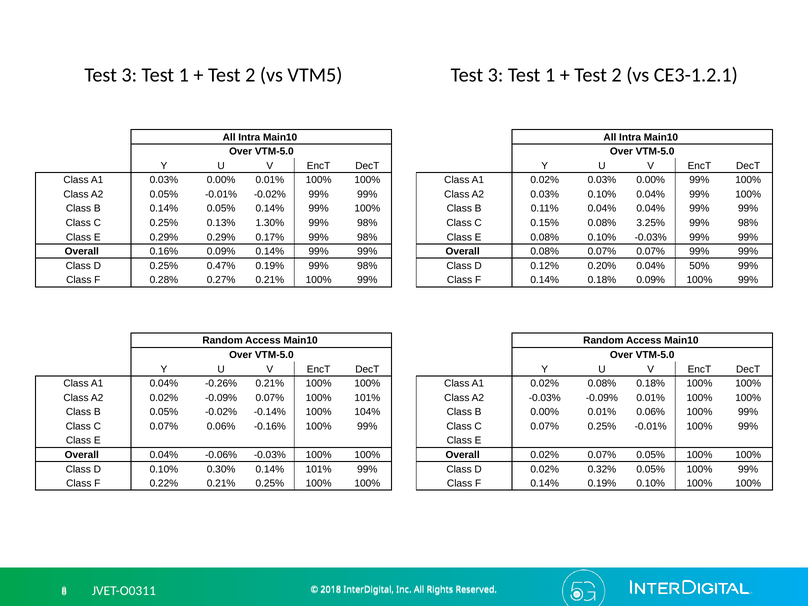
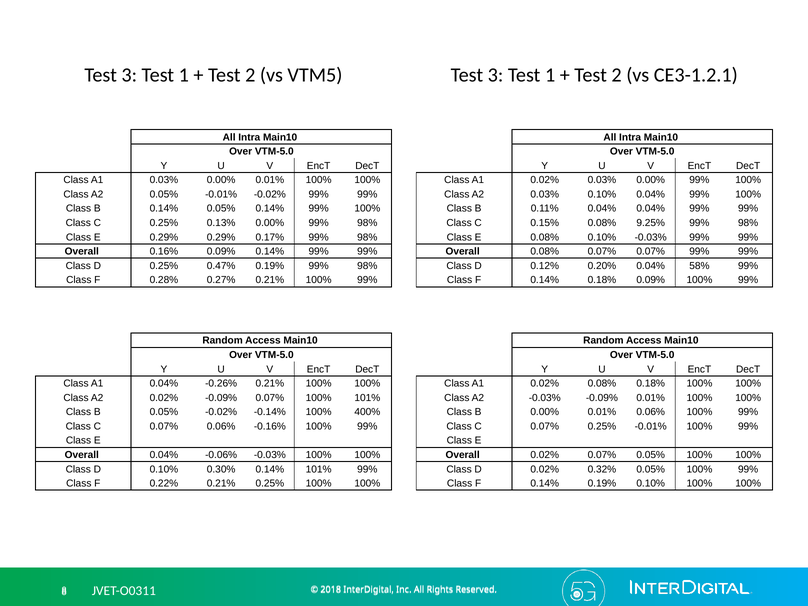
0.13% 1.30%: 1.30% -> 0.00% (270, 223)
3.25%: 3.25% -> 9.25% (651, 223)
50%: 50% -> 58% (699, 266)
104%: 104% -> 400% (367, 412)
